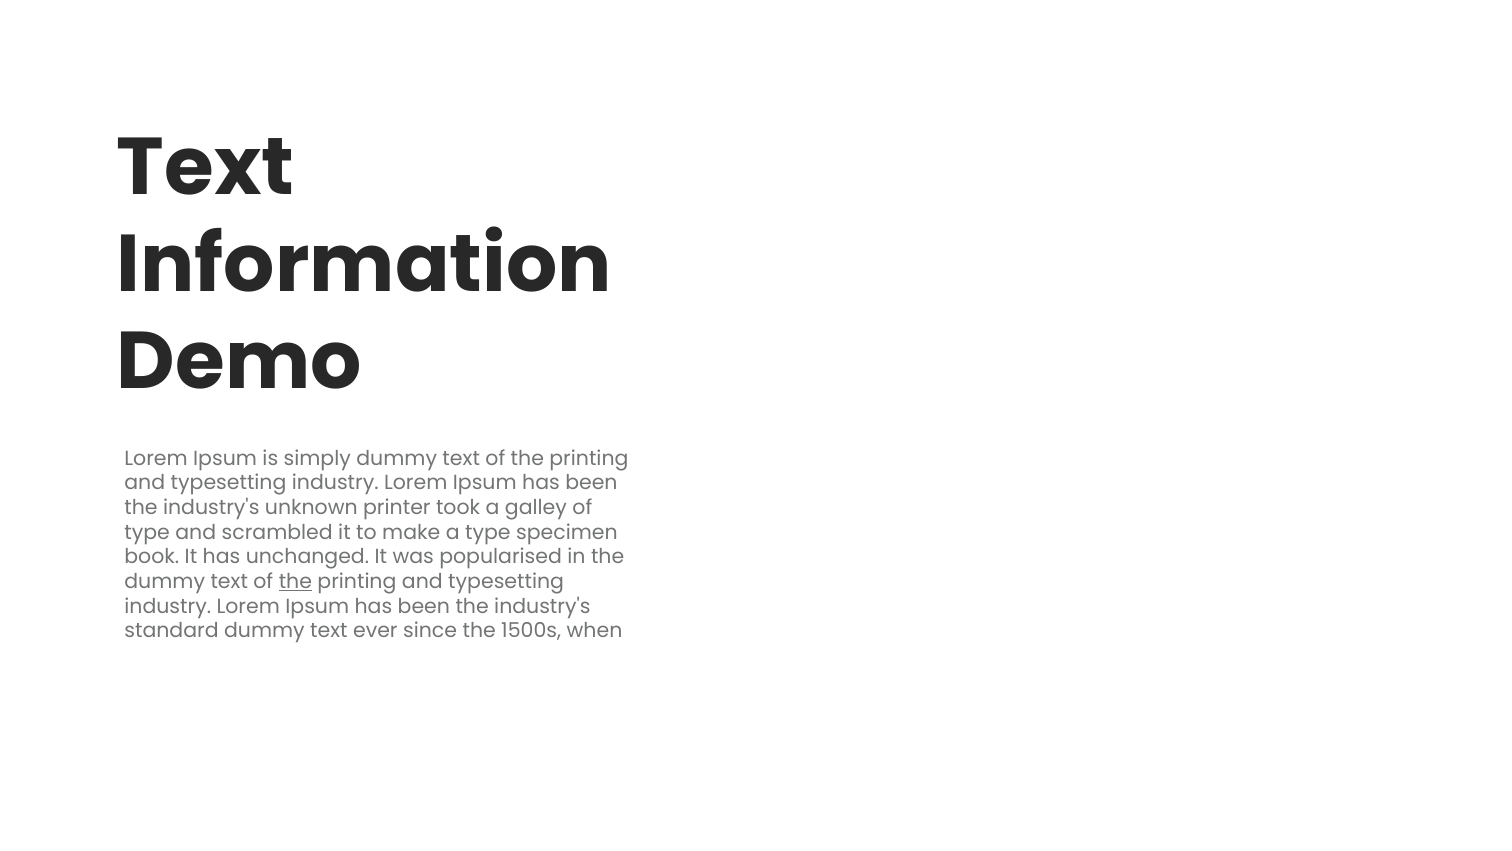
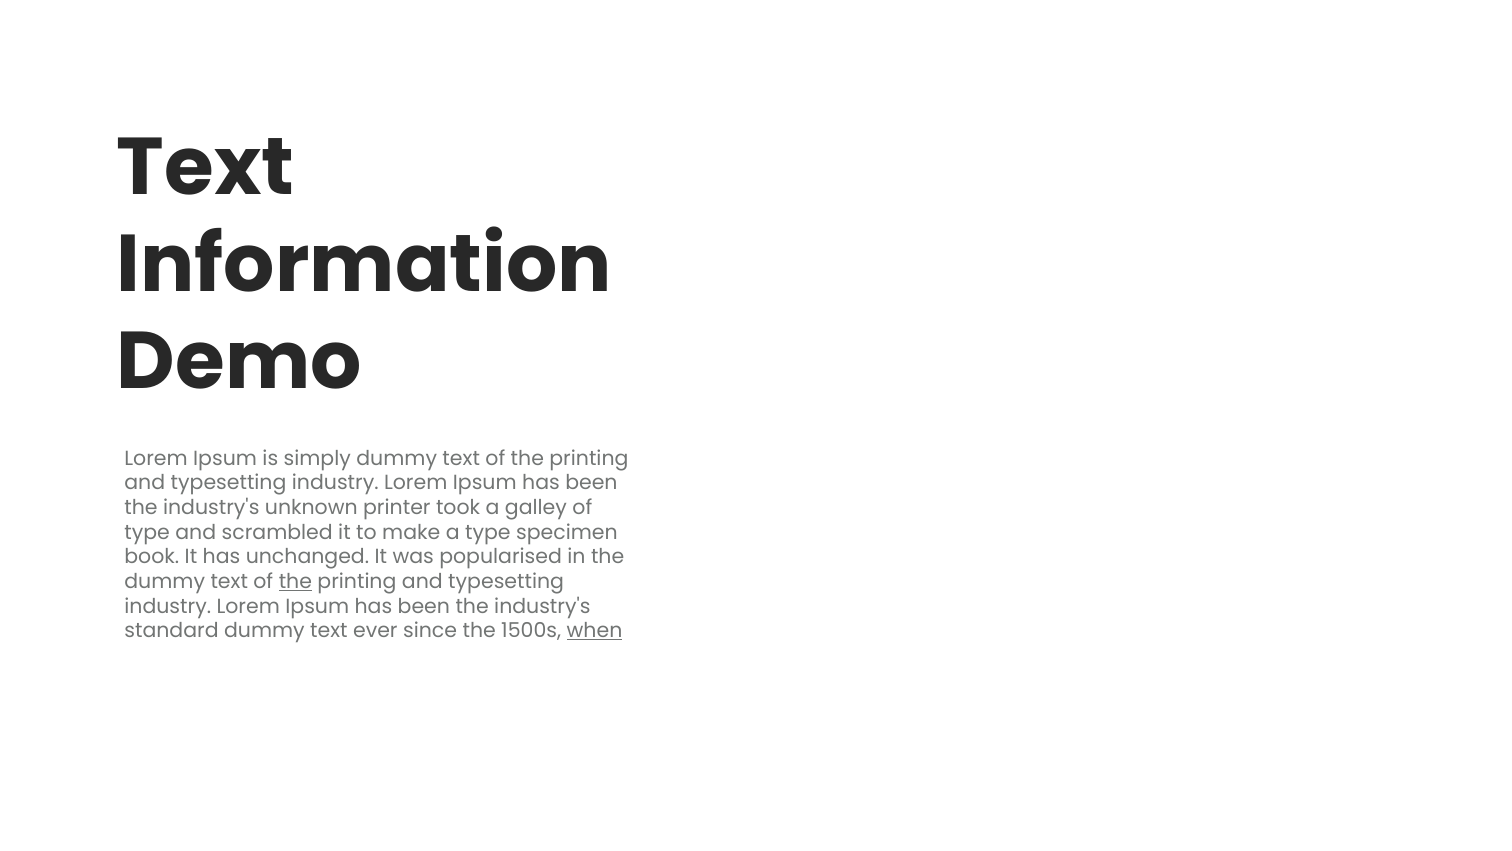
when underline: none -> present (595, 631)
